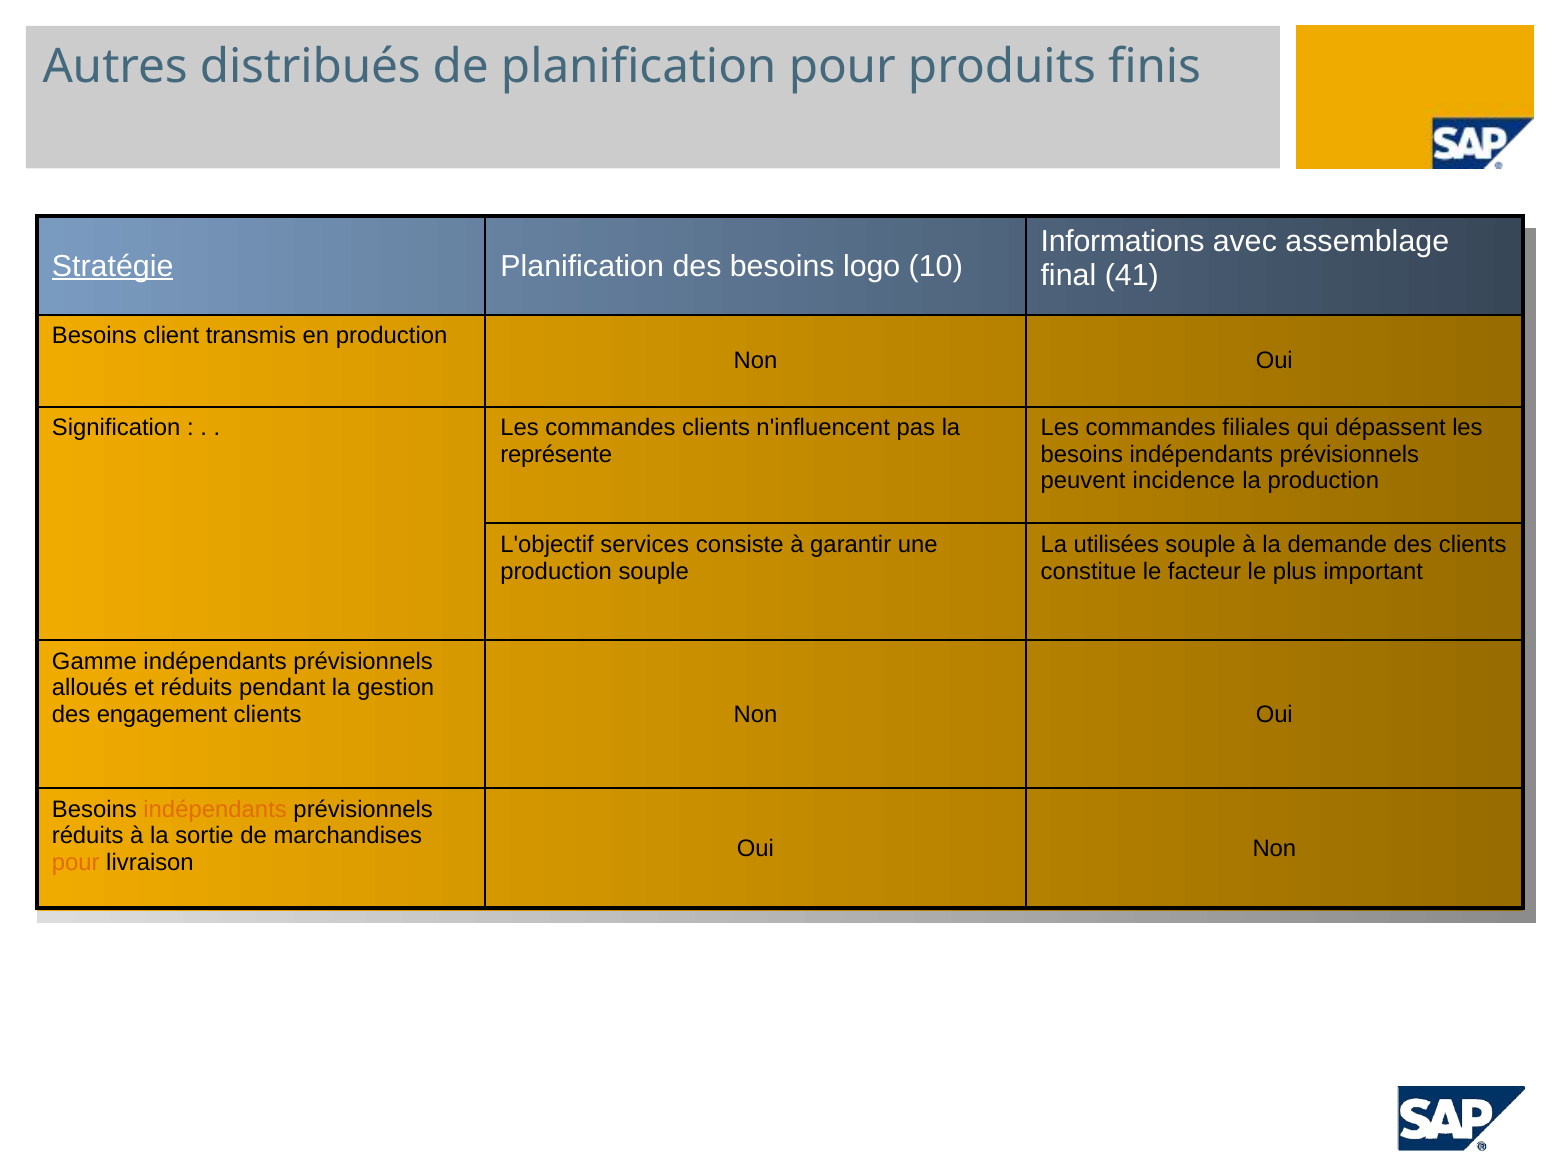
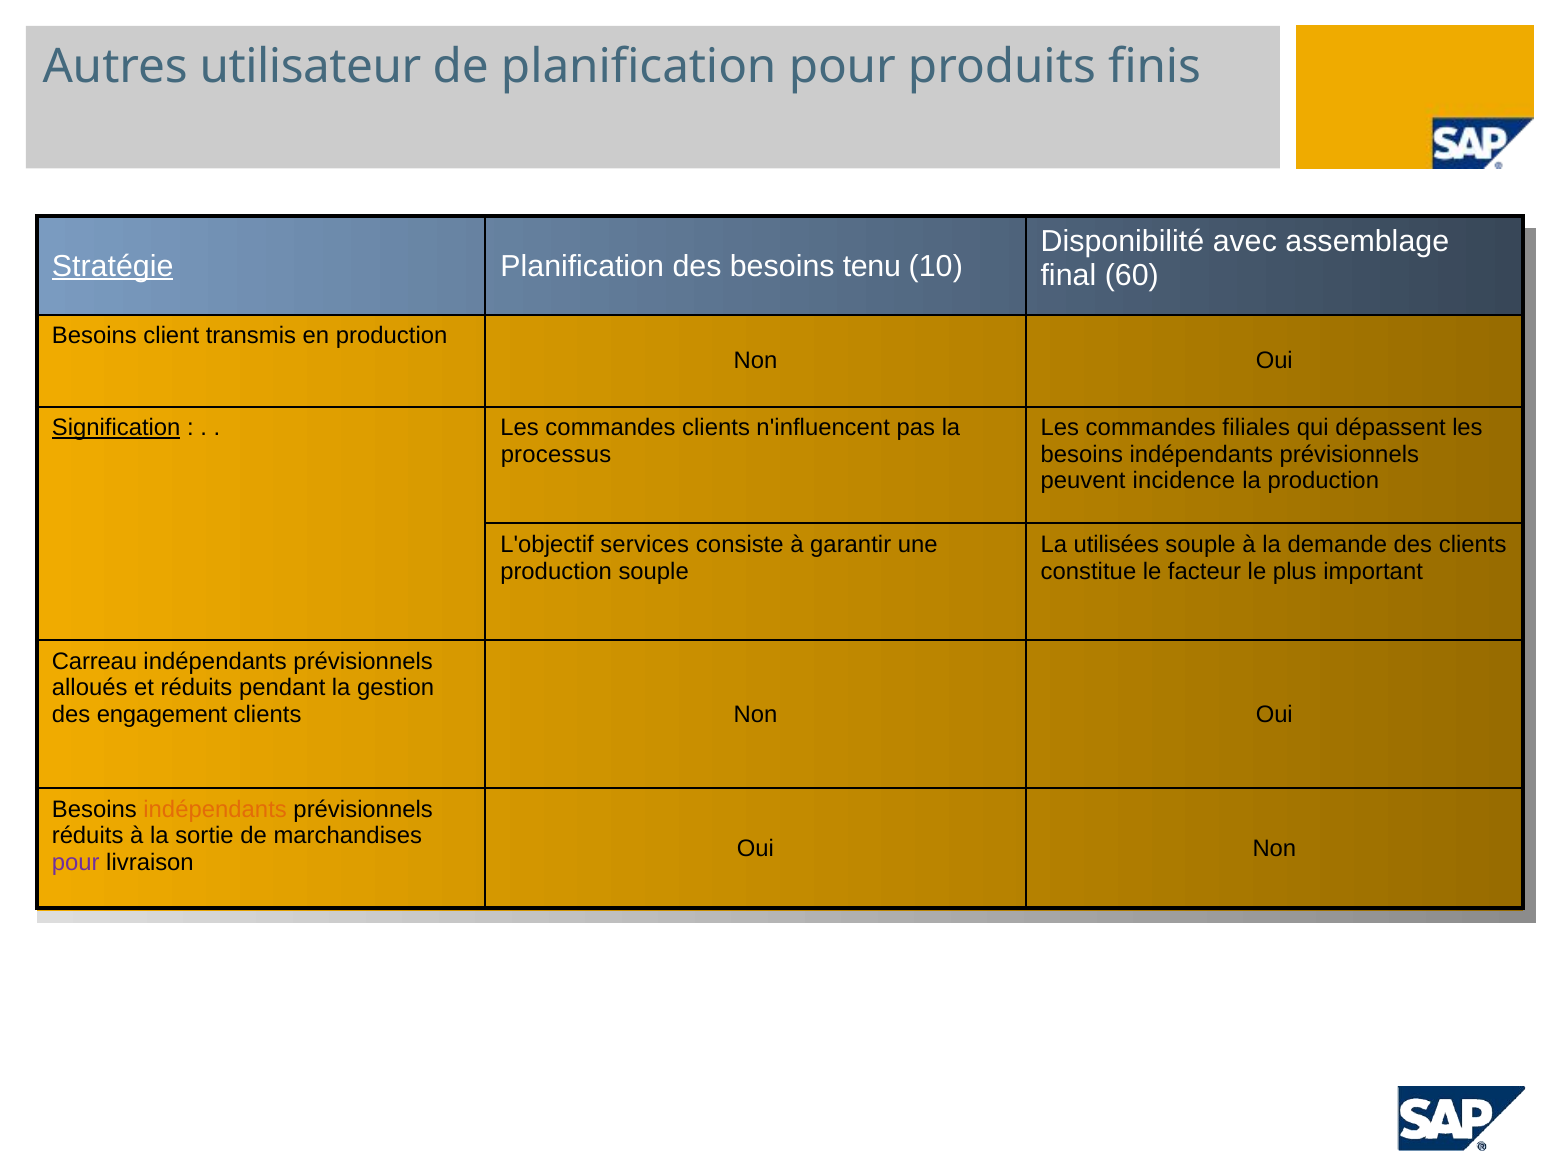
distribués: distribués -> utilisateur (310, 66)
Informations: Informations -> Disponibilité (1122, 241)
logo: logo -> tenu (872, 266)
41: 41 -> 60 (1132, 276)
Signification underline: none -> present (116, 428)
représente: représente -> processus (556, 454)
Gamme: Gamme -> Carreau (94, 661)
pour colour: orange -> purple (76, 863)
